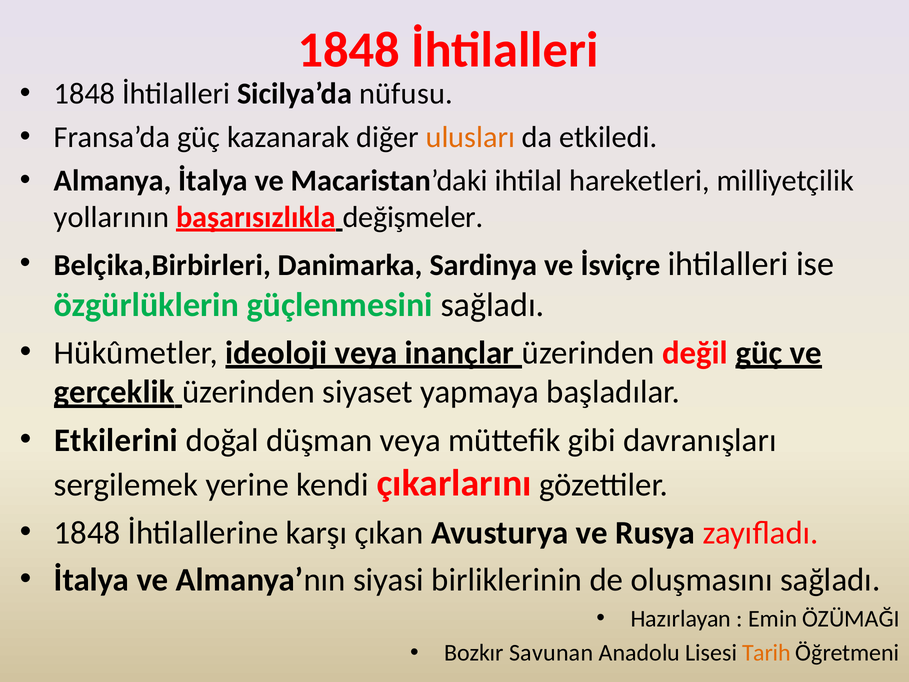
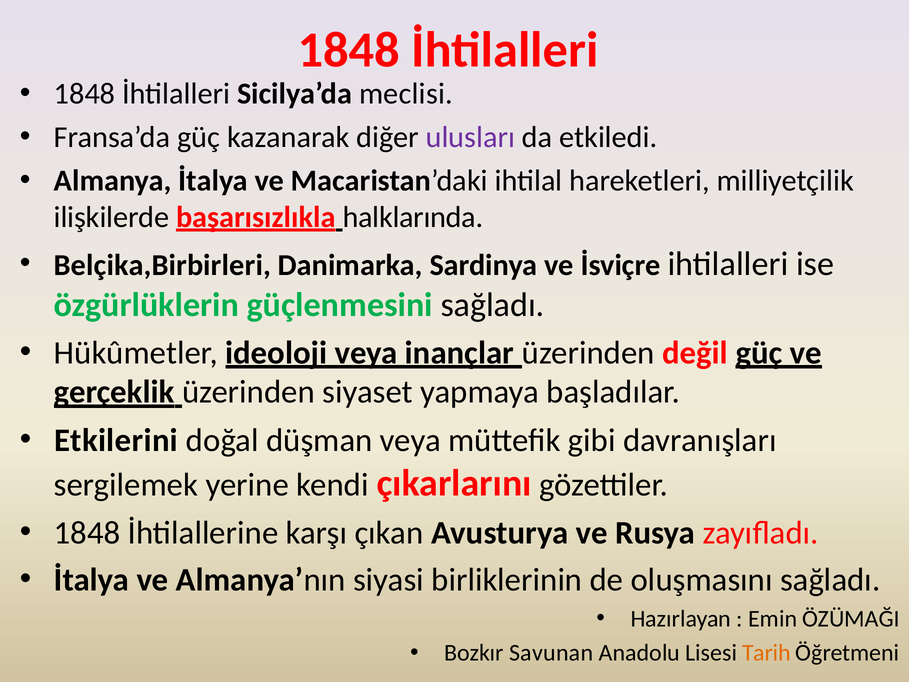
nüfusu: nüfusu -> meclisi (406, 94)
ulusları colour: orange -> purple (470, 137)
yollarının: yollarının -> ilişkilerde (112, 217)
değişmeler: değişmeler -> halklarında (413, 217)
